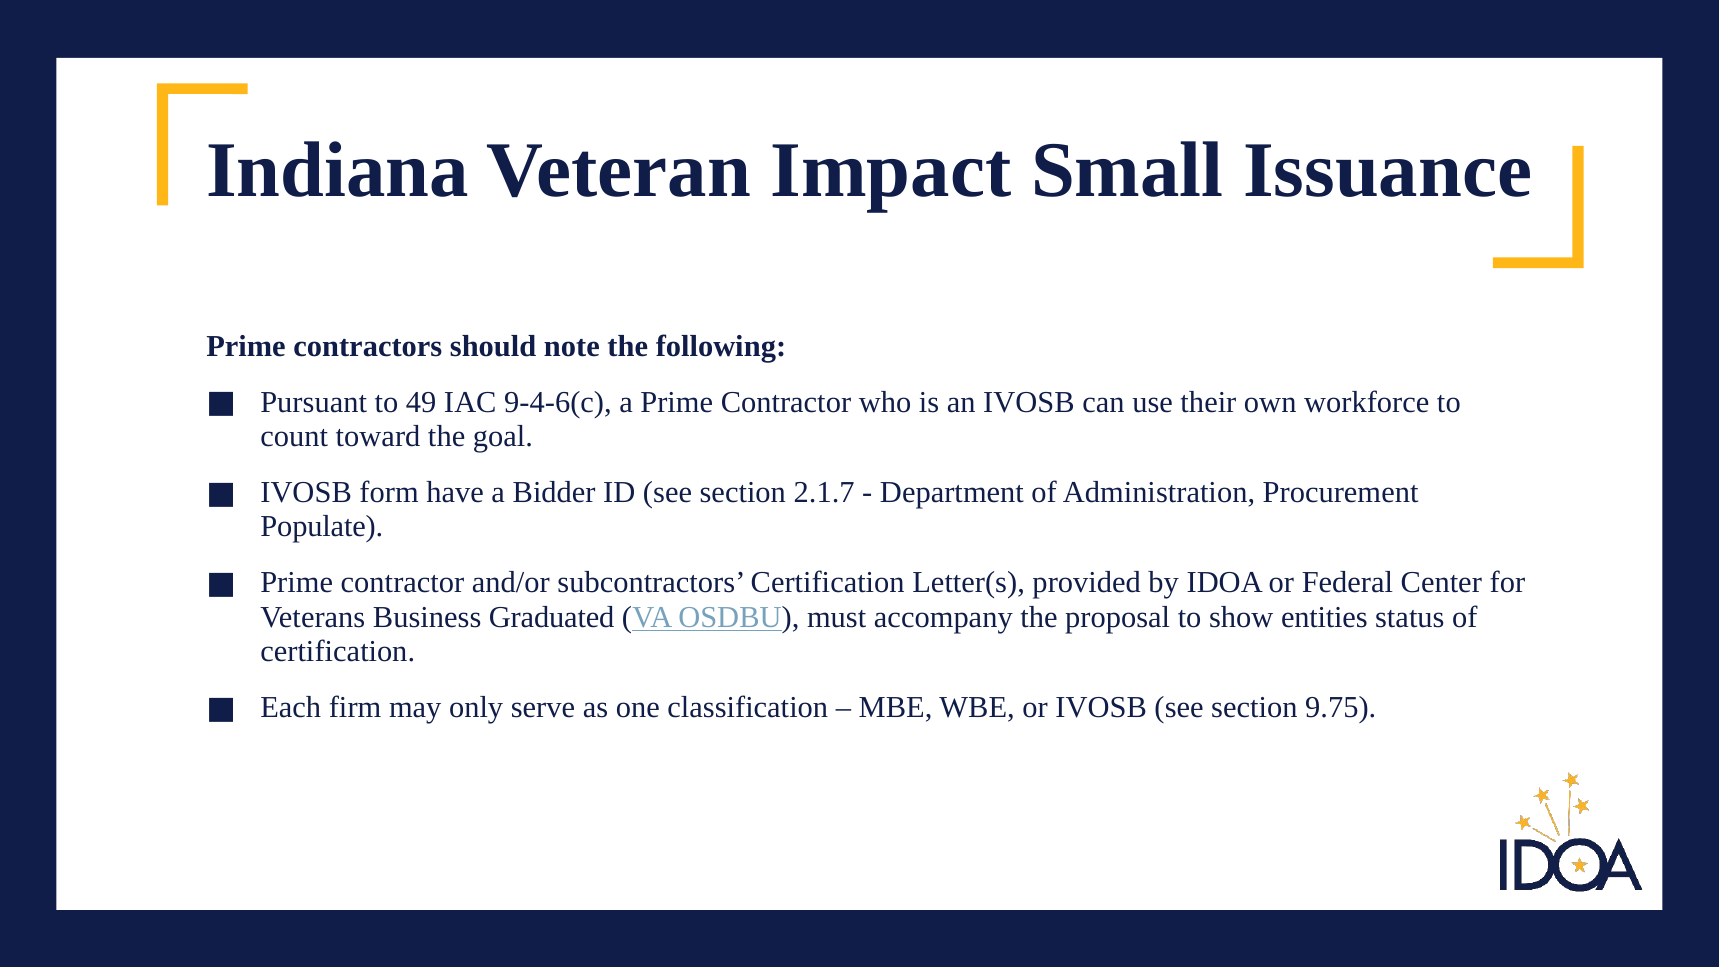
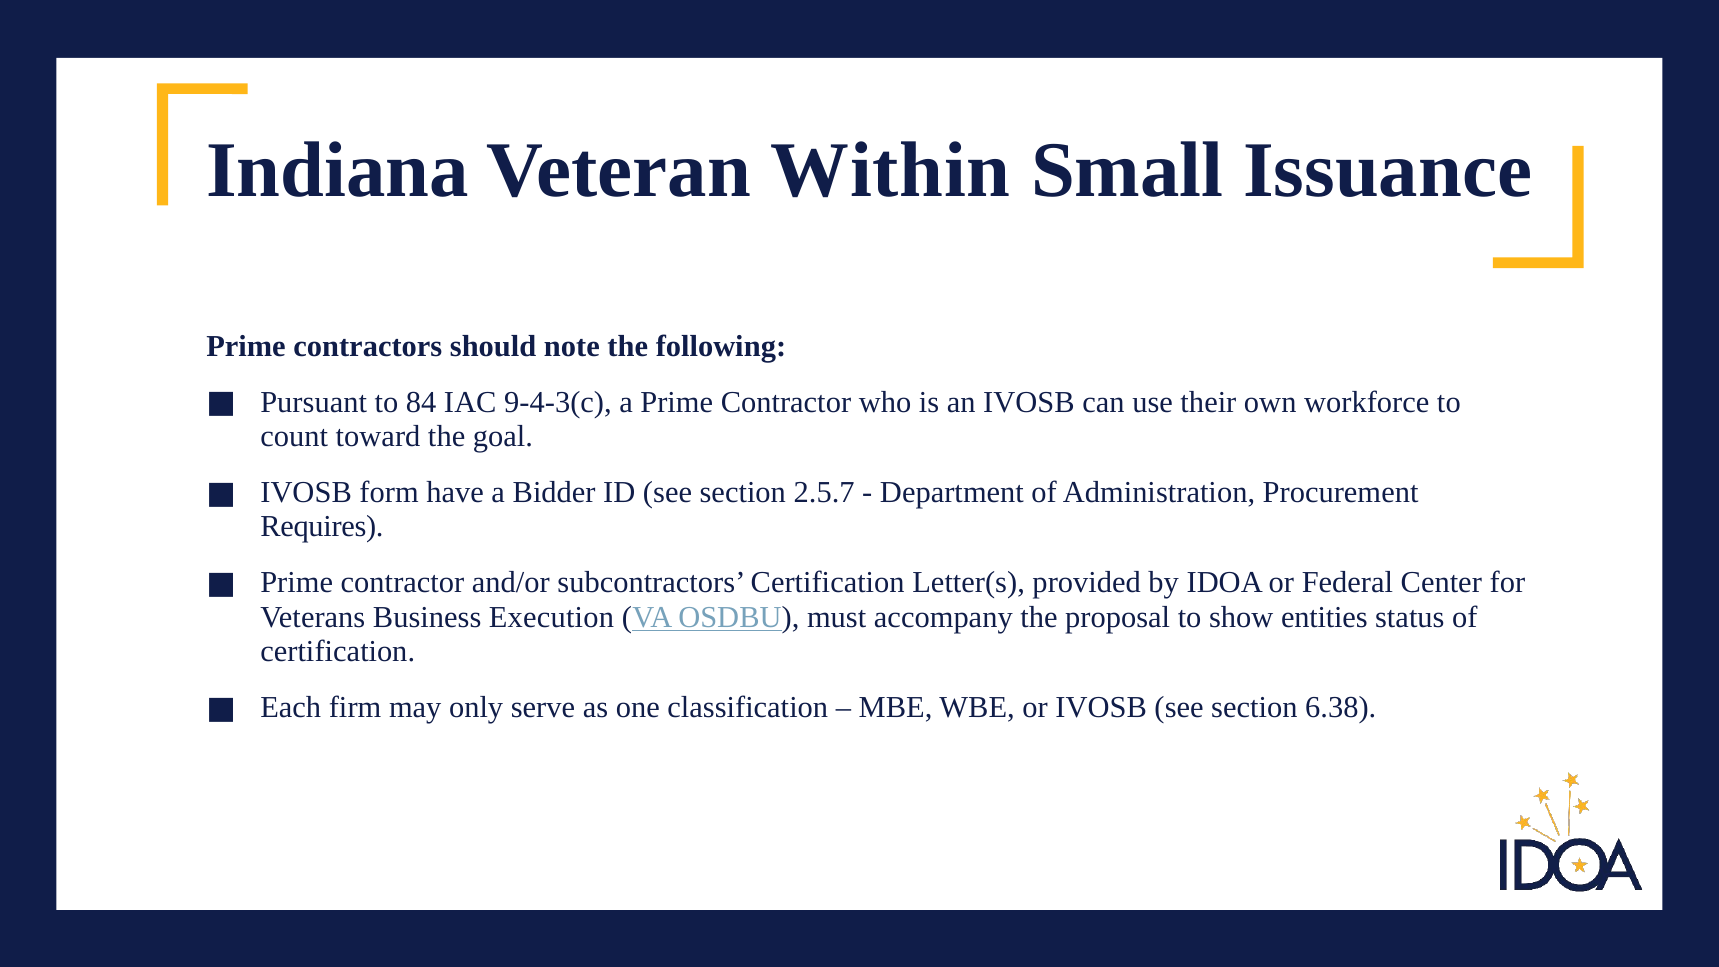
Impact: Impact -> Within (891, 170)
49: 49 -> 84 (421, 402)
9-4-6(c: 9-4-6(c -> 9-4-3(c (558, 402)
2.1.7: 2.1.7 -> 2.5.7 (824, 492)
Populate: Populate -> Requires (322, 527)
Graduated: Graduated -> Execution (551, 617)
9.75: 9.75 -> 6.38 (1341, 707)
